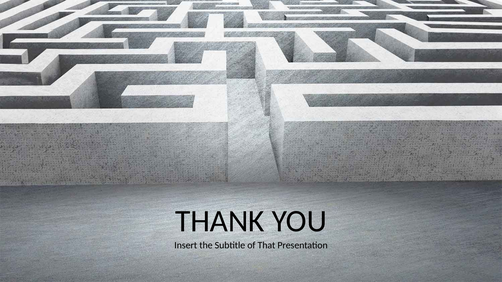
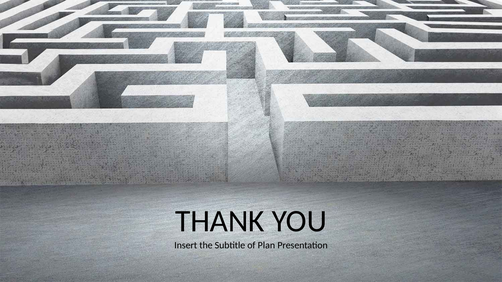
That: That -> Plan (266, 246)
